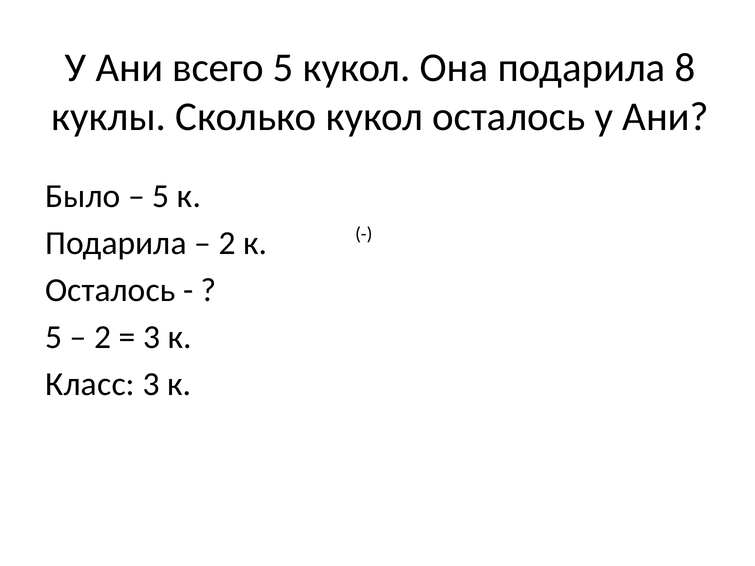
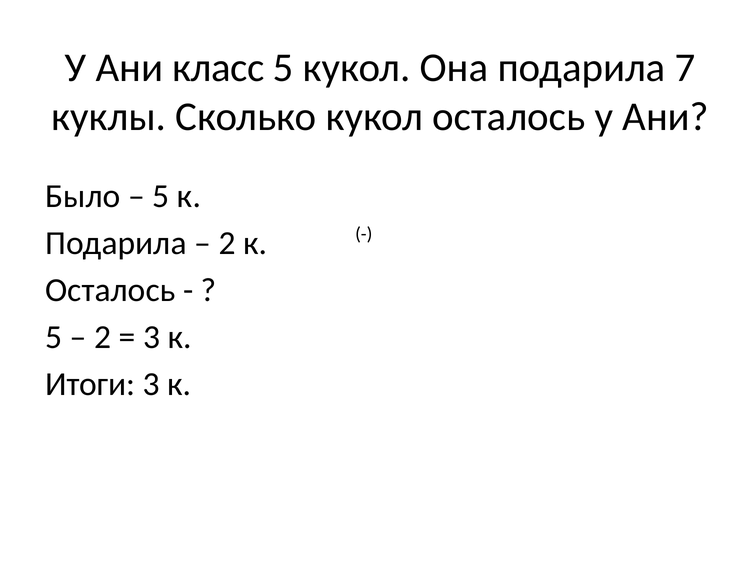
всего: всего -> класс (218, 68)
8: 8 -> 7 (685, 68)
Класс: Класс -> Итоги (90, 384)
